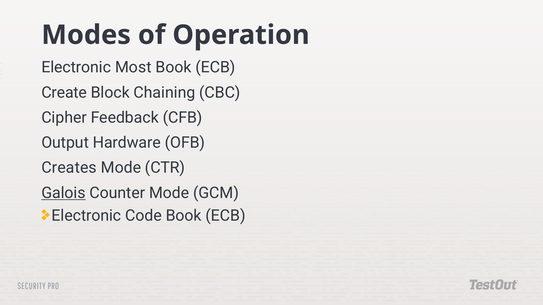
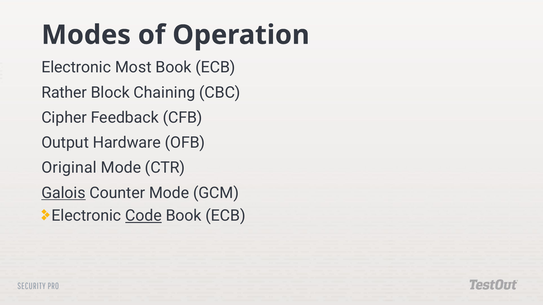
Create: Create -> Rather (64, 93)
Creates: Creates -> Original (69, 168)
Code underline: none -> present (144, 216)
